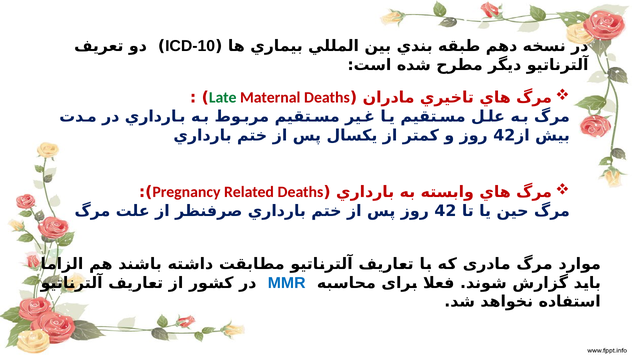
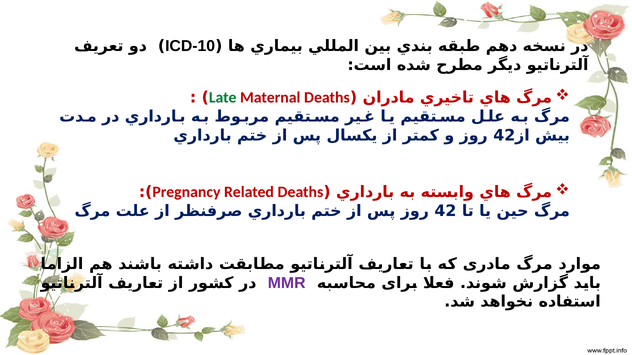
MMR colour: blue -> purple (287, 283)
